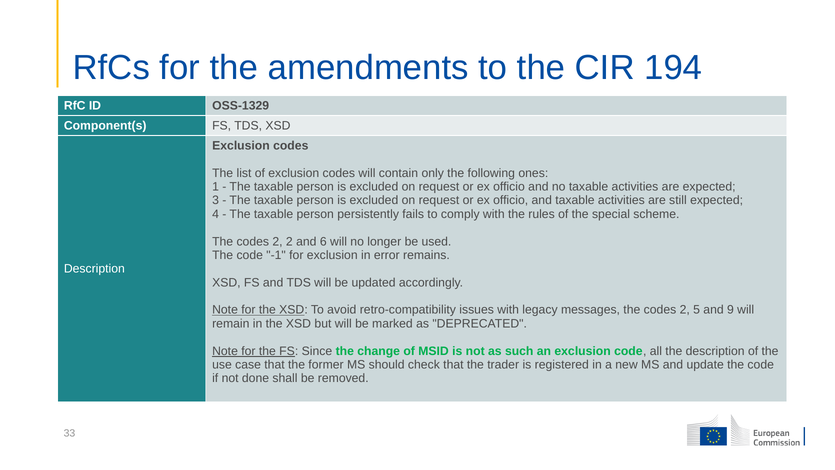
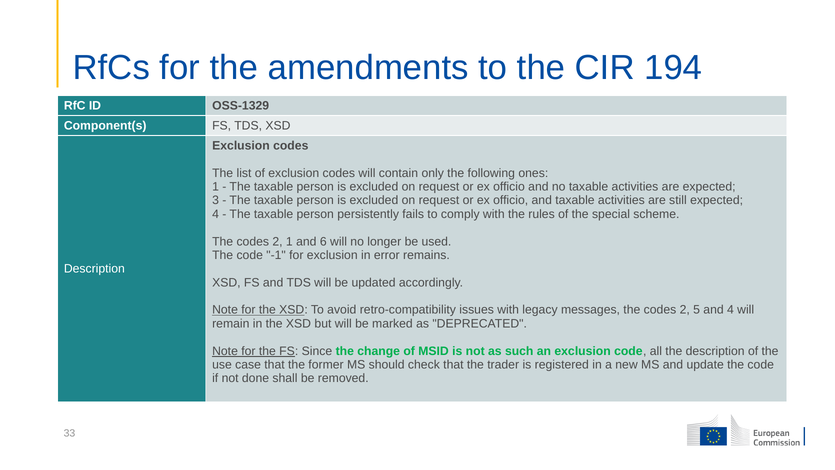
2 2: 2 -> 1 (289, 241)
and 9: 9 -> 4 (730, 310)
